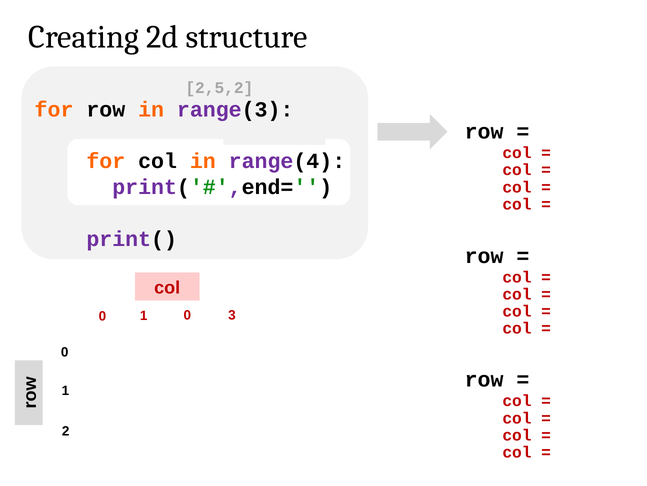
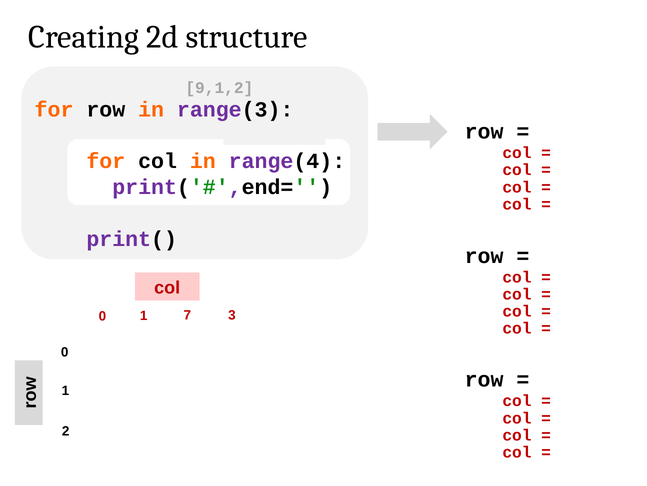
2,5,2: 2,5,2 -> 9,1,2 (219, 88)
0: 0 -> 7 (187, 315)
